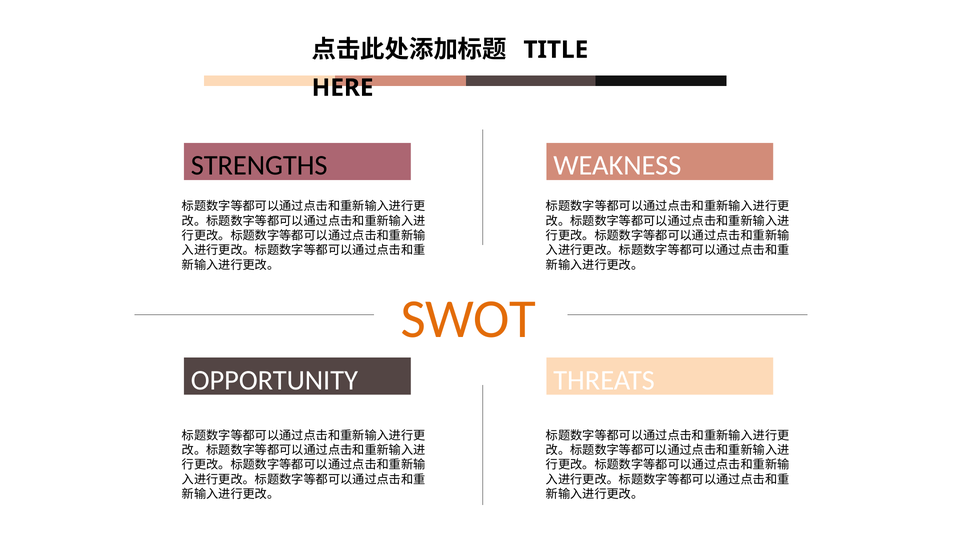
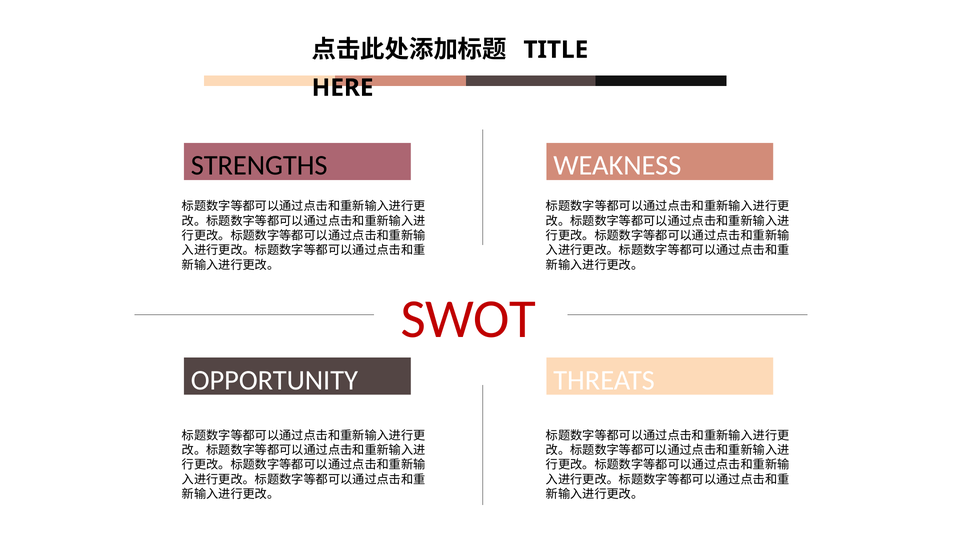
SWOT colour: orange -> red (468, 319)
